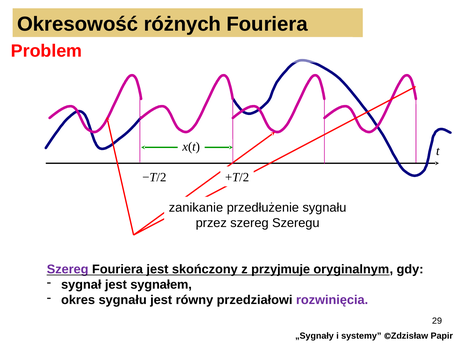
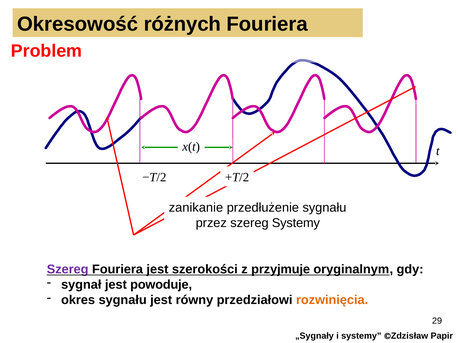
szereg Szeregu: Szeregu -> Systemy (296, 223)
skończony: skończony -> szerokości (205, 270)
sygnałem: sygnałem -> powoduje (161, 285)
rozwinięcia colour: purple -> orange (332, 300)
